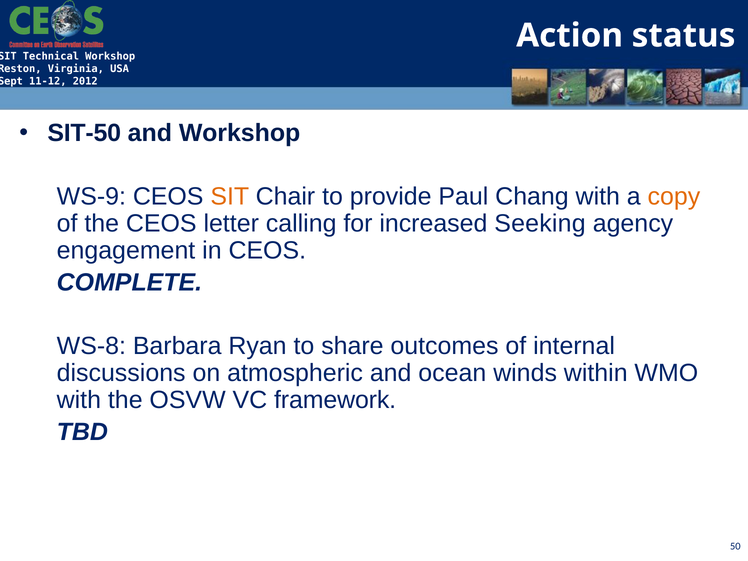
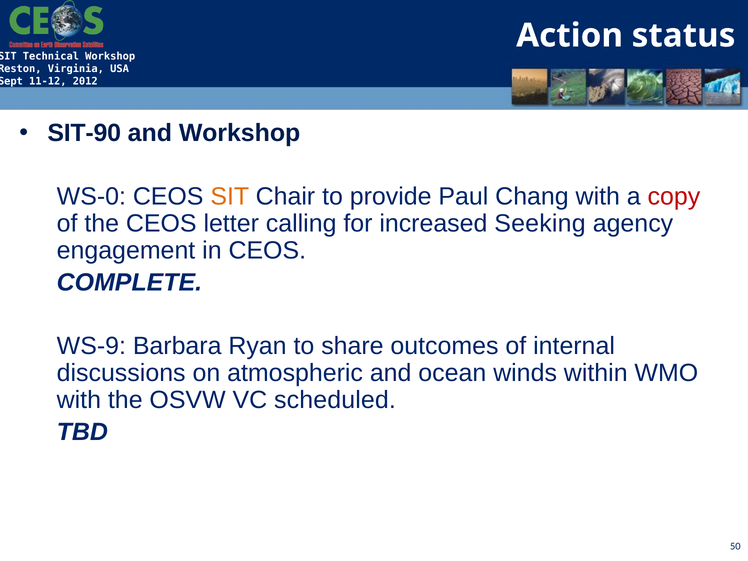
SIT-50: SIT-50 -> SIT-90 (84, 133)
WS-9: WS-9 -> WS-0 (91, 197)
copy colour: orange -> red (674, 197)
WS-8: WS-8 -> WS-9 (91, 346)
framework: framework -> scheduled (335, 400)
